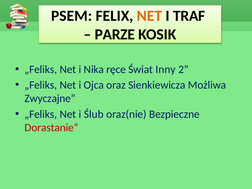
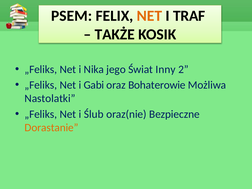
PARZE: PARZE -> TAKŻE (115, 34)
ręce: ręce -> jego (116, 69)
Ojca: Ojca -> Gabi (94, 85)
Sienkiewicza: Sienkiewicza -> Bohaterowie (157, 85)
Zwyczajne: Zwyczajne -> Nastolatki (50, 98)
Dorastanie colour: red -> orange (51, 128)
